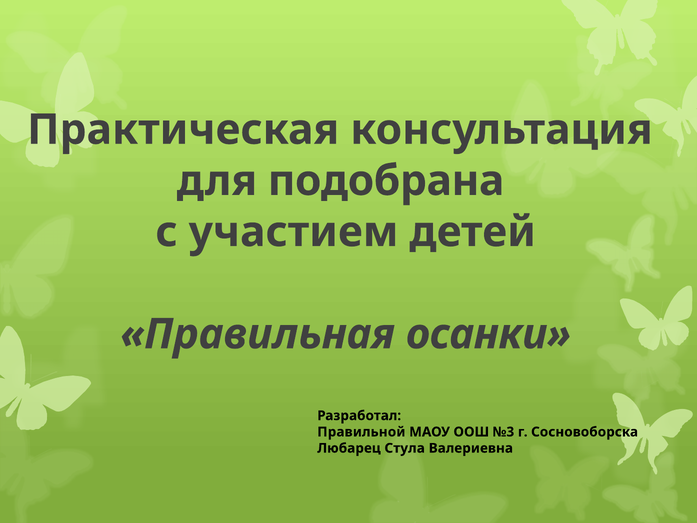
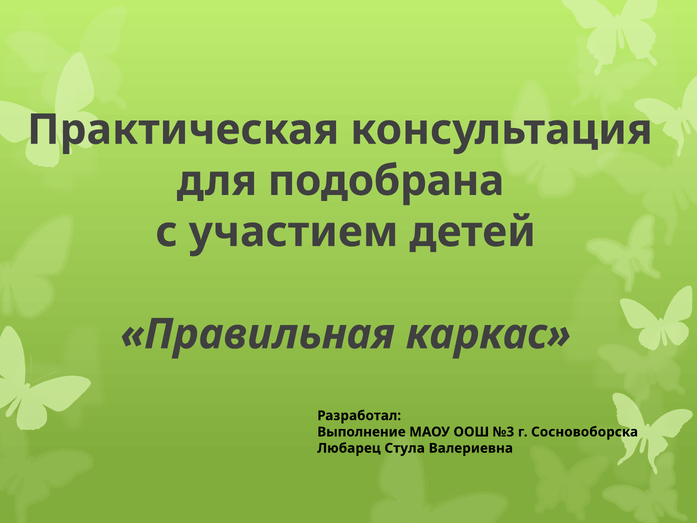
осанки: осанки -> каркас (488, 334)
Правильной: Правильной -> Выполнение (361, 432)
